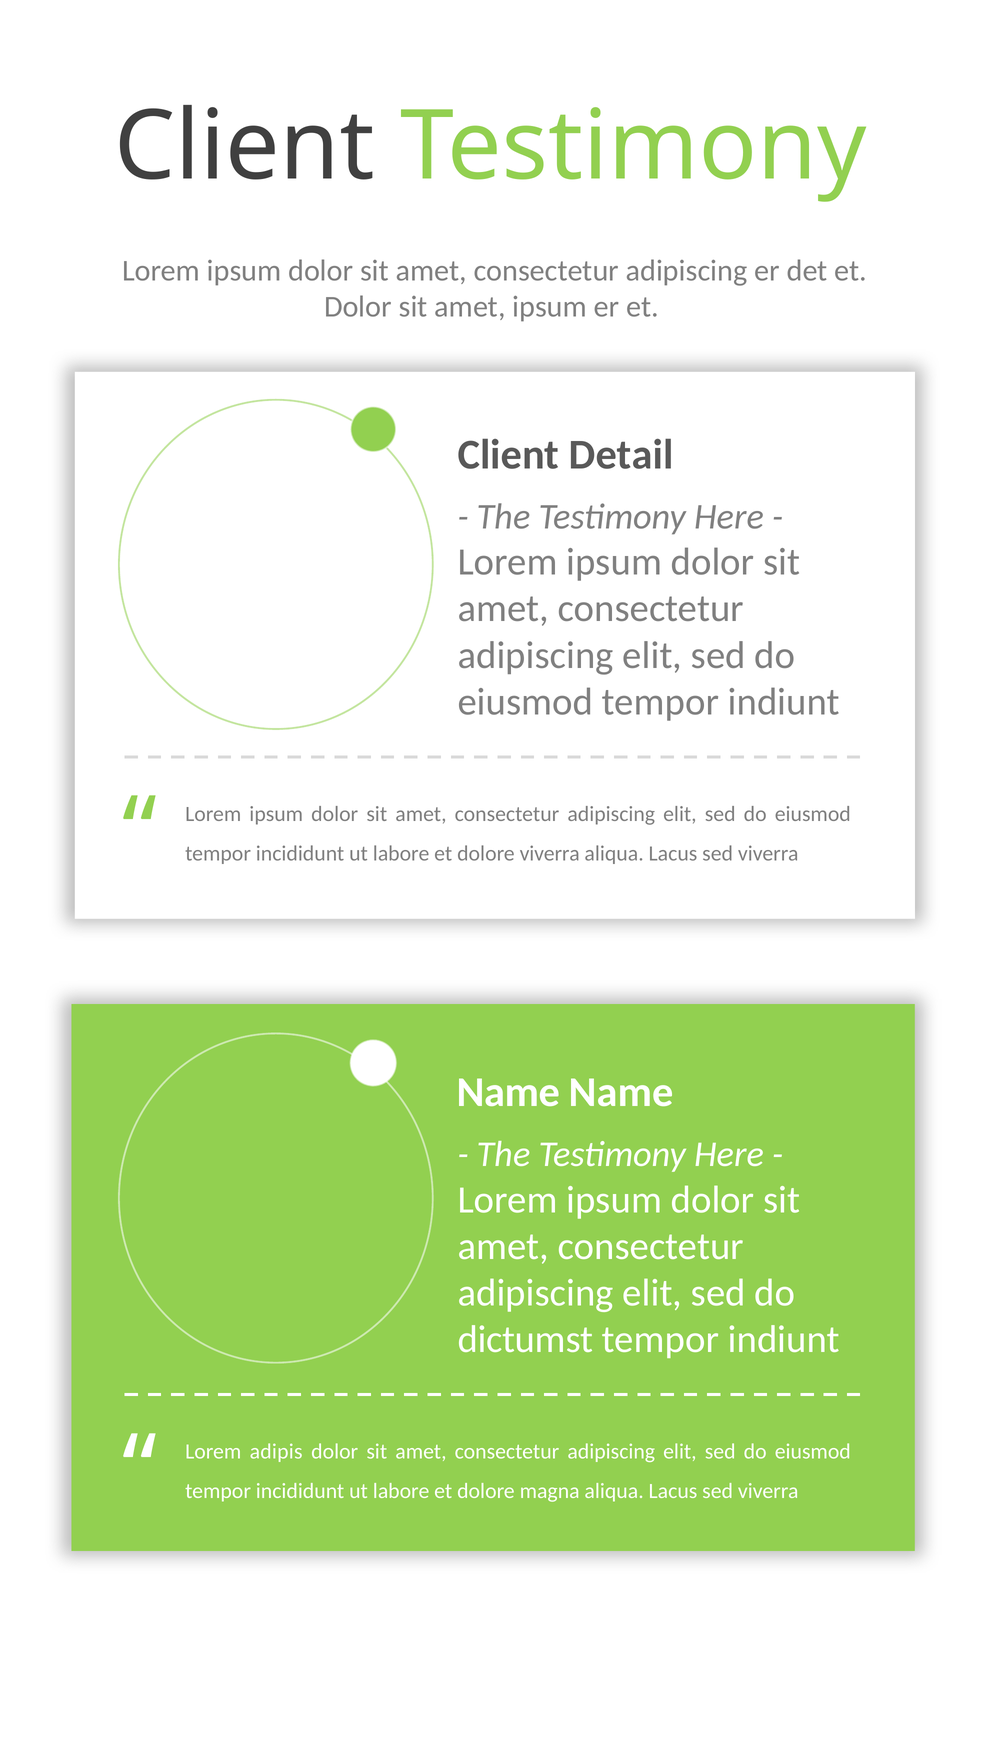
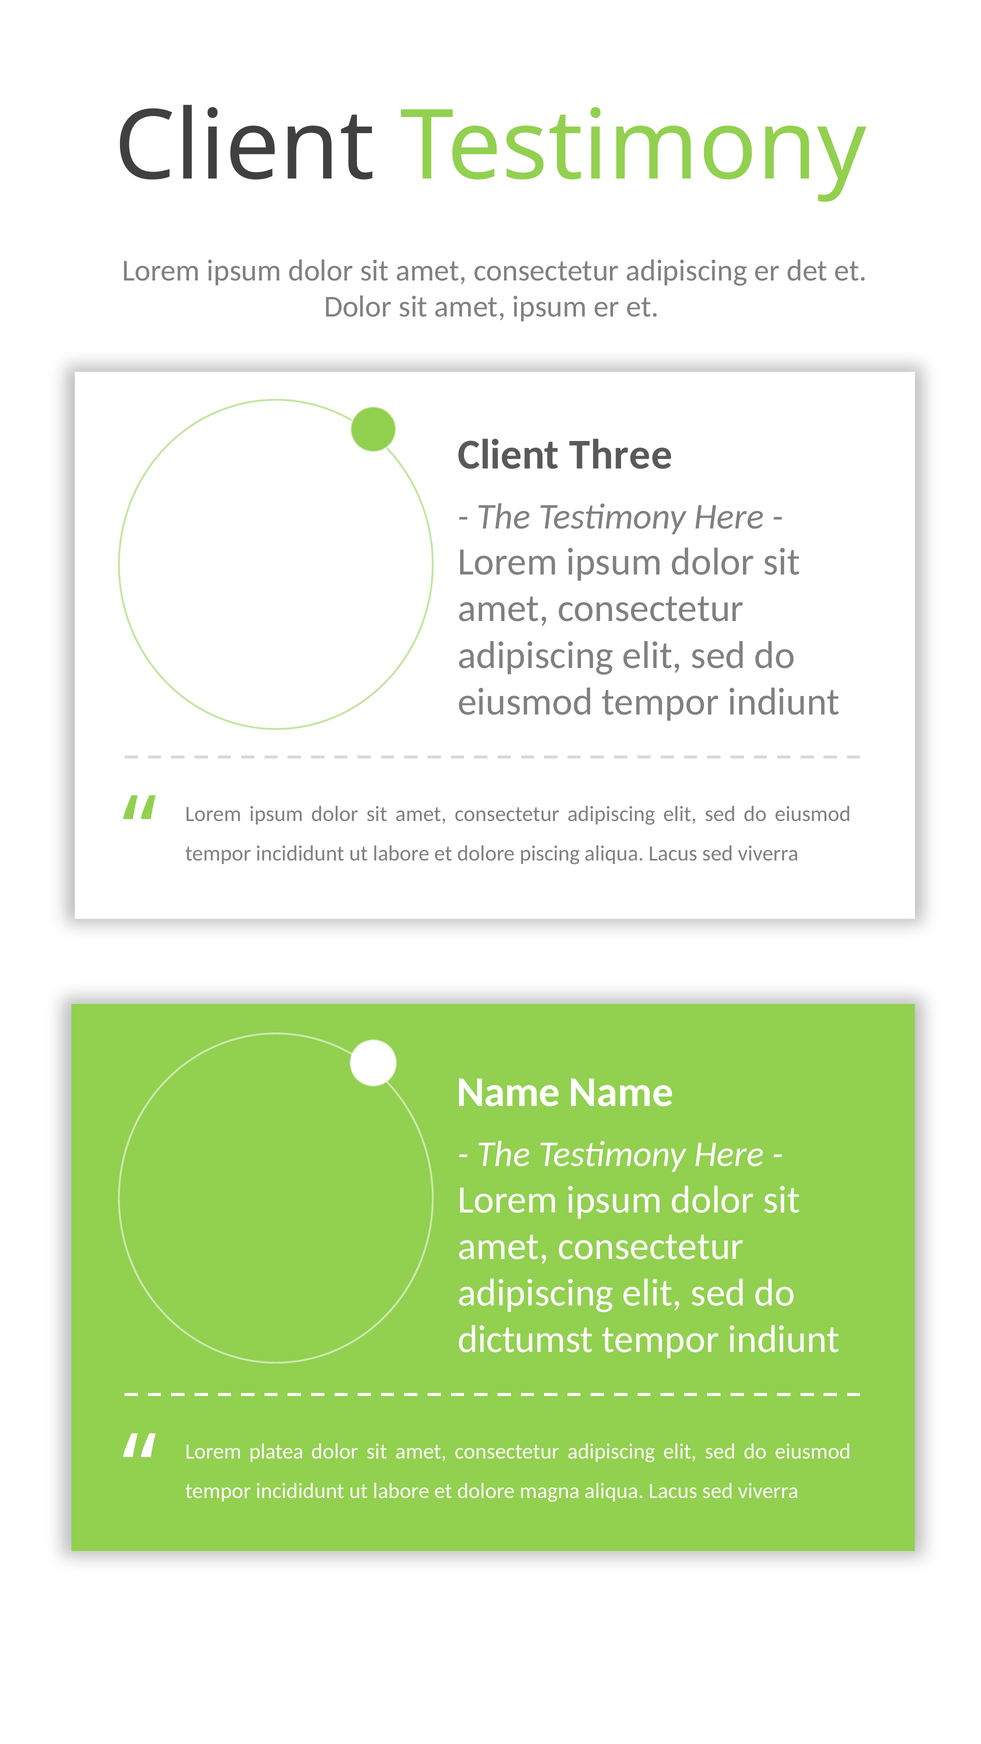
Detail: Detail -> Three (621, 455)
dolore viverra: viverra -> piscing (550, 853)
adipis: adipis -> platea (276, 1452)
